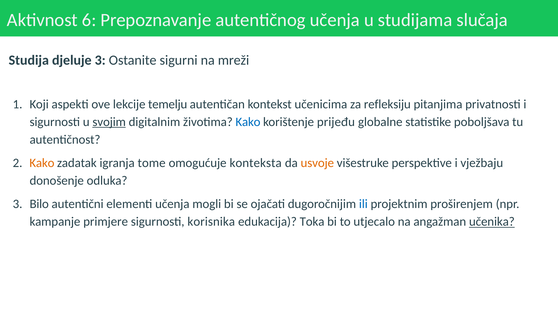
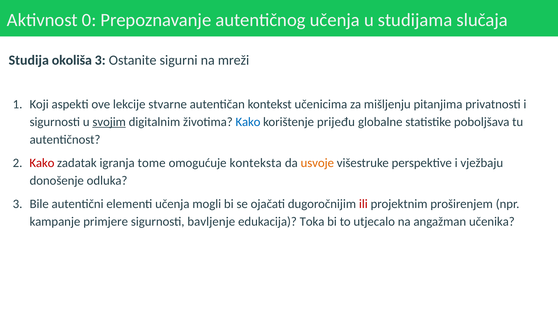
6: 6 -> 0 (89, 20)
djeluje: djeluje -> okoliša (72, 60)
temelju: temelju -> stvarne (168, 104)
refleksiju: refleksiju -> mišljenju (387, 104)
Kako colour: orange -> red (42, 163)
Bilo: Bilo -> Bile (39, 204)
ili colour: blue -> red (363, 204)
korisnika: korisnika -> bavljenje (211, 222)
učenika underline: present -> none (492, 222)
